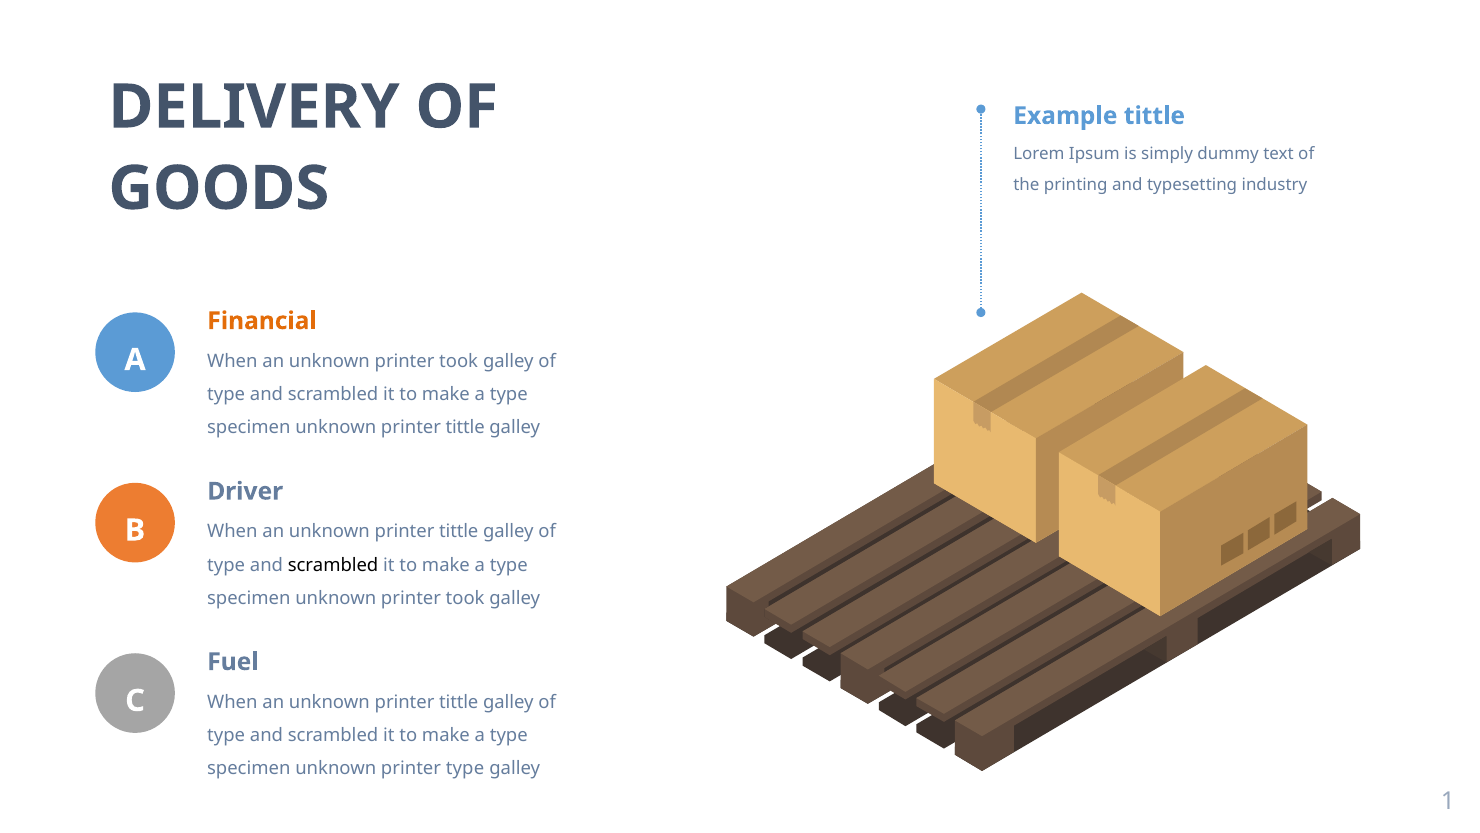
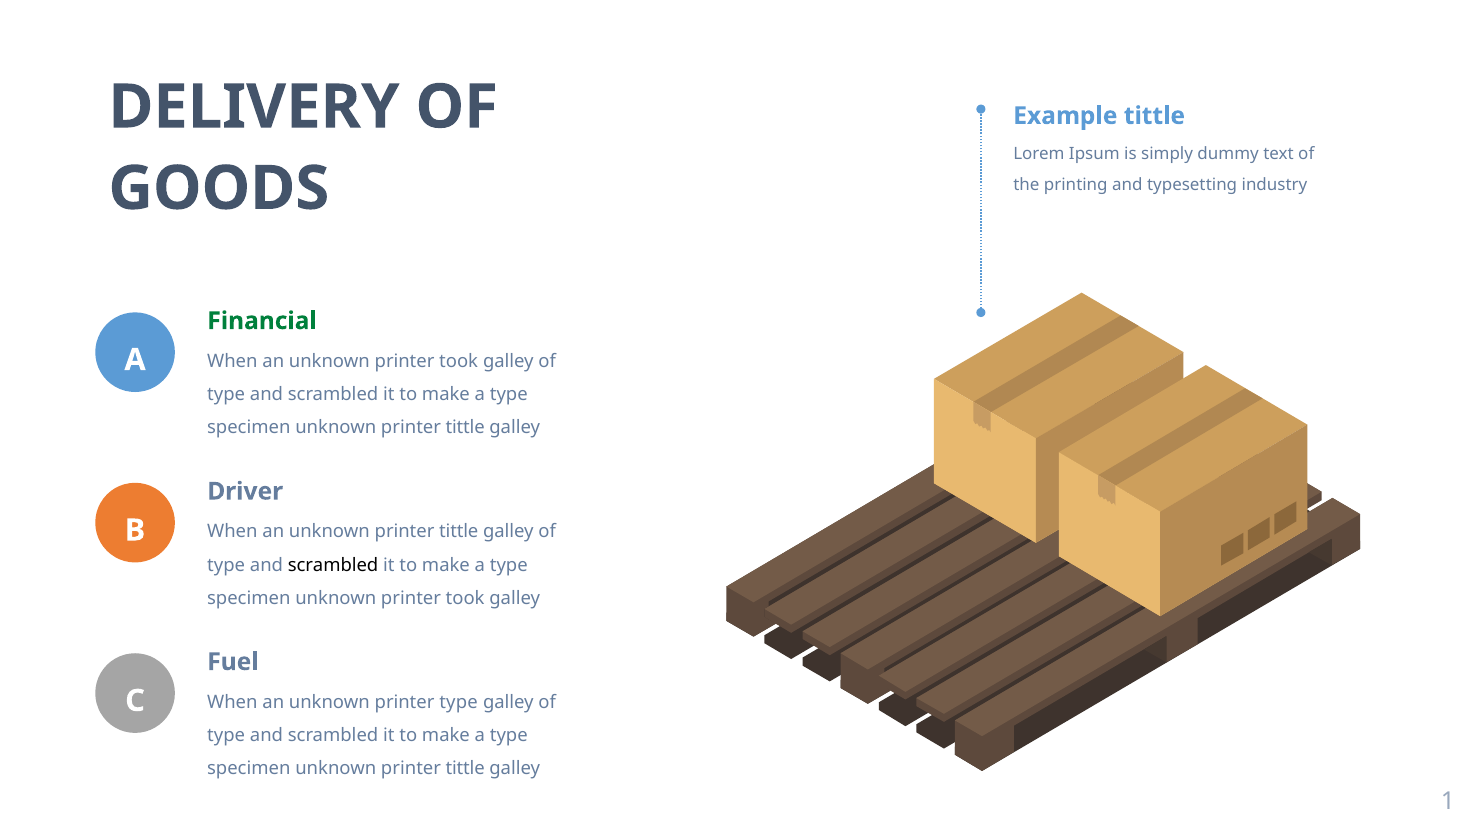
Financial colour: orange -> green (262, 321)
tittle: tittle -> type (459, 702)
type: type -> tittle (465, 768)
